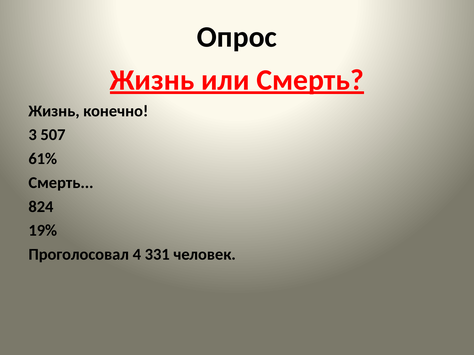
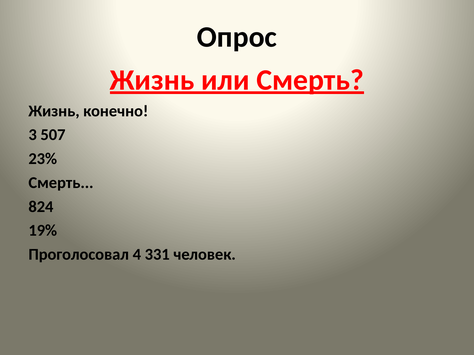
61%: 61% -> 23% (43, 159)
